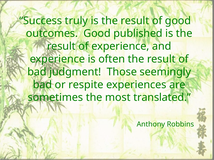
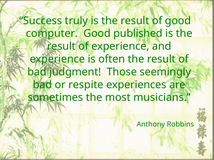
outcomes: outcomes -> computer (52, 34)
translated: translated -> musicians (162, 98)
